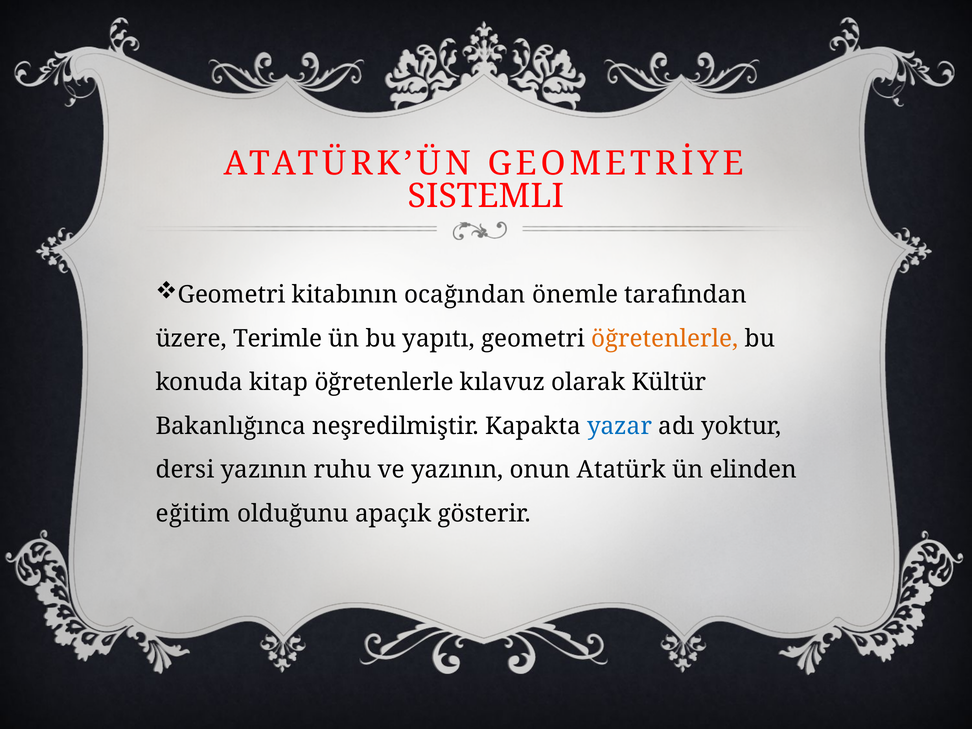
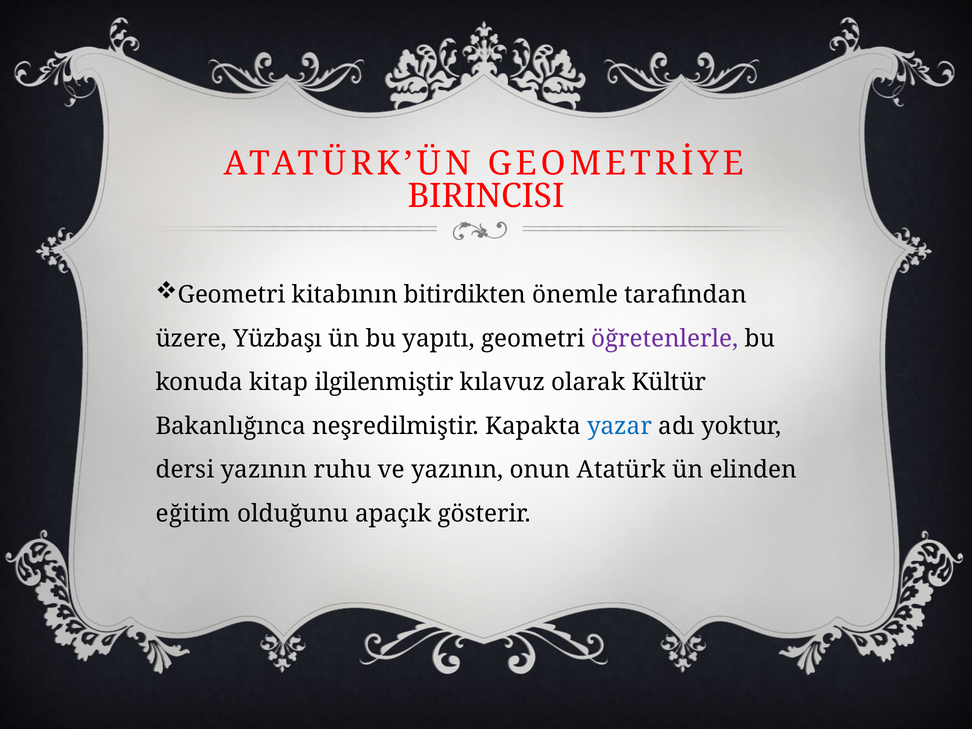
SISTEMLI: SISTEMLI -> BIRINCISI (486, 196)
ocağından: ocağından -> bitirdikten (465, 295)
Terimle: Terimle -> Yüzbaşı (278, 339)
öğretenlerle colour: orange -> purple (665, 339)
kitap öğretenlerle: öğretenlerle -> ilgilenmiştir (384, 382)
